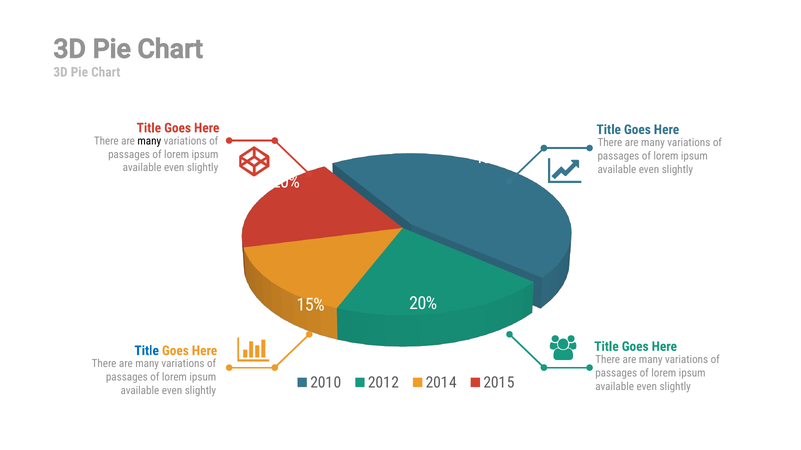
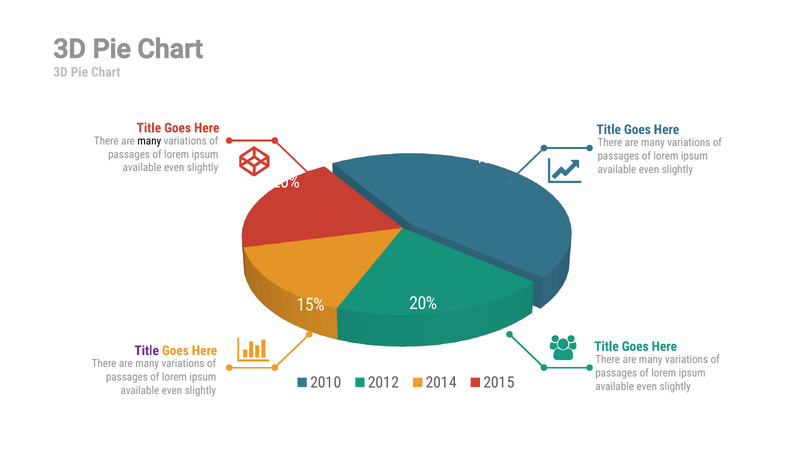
Title colour: blue -> purple (147, 351)
